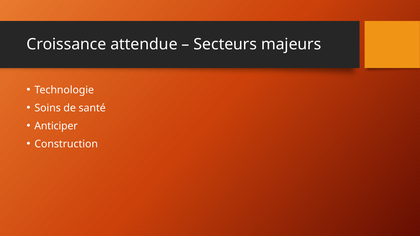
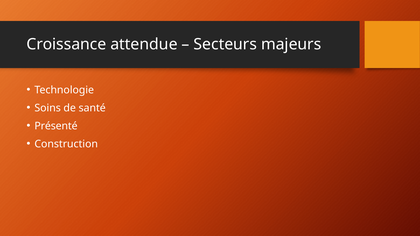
Anticiper: Anticiper -> Présenté (56, 126)
